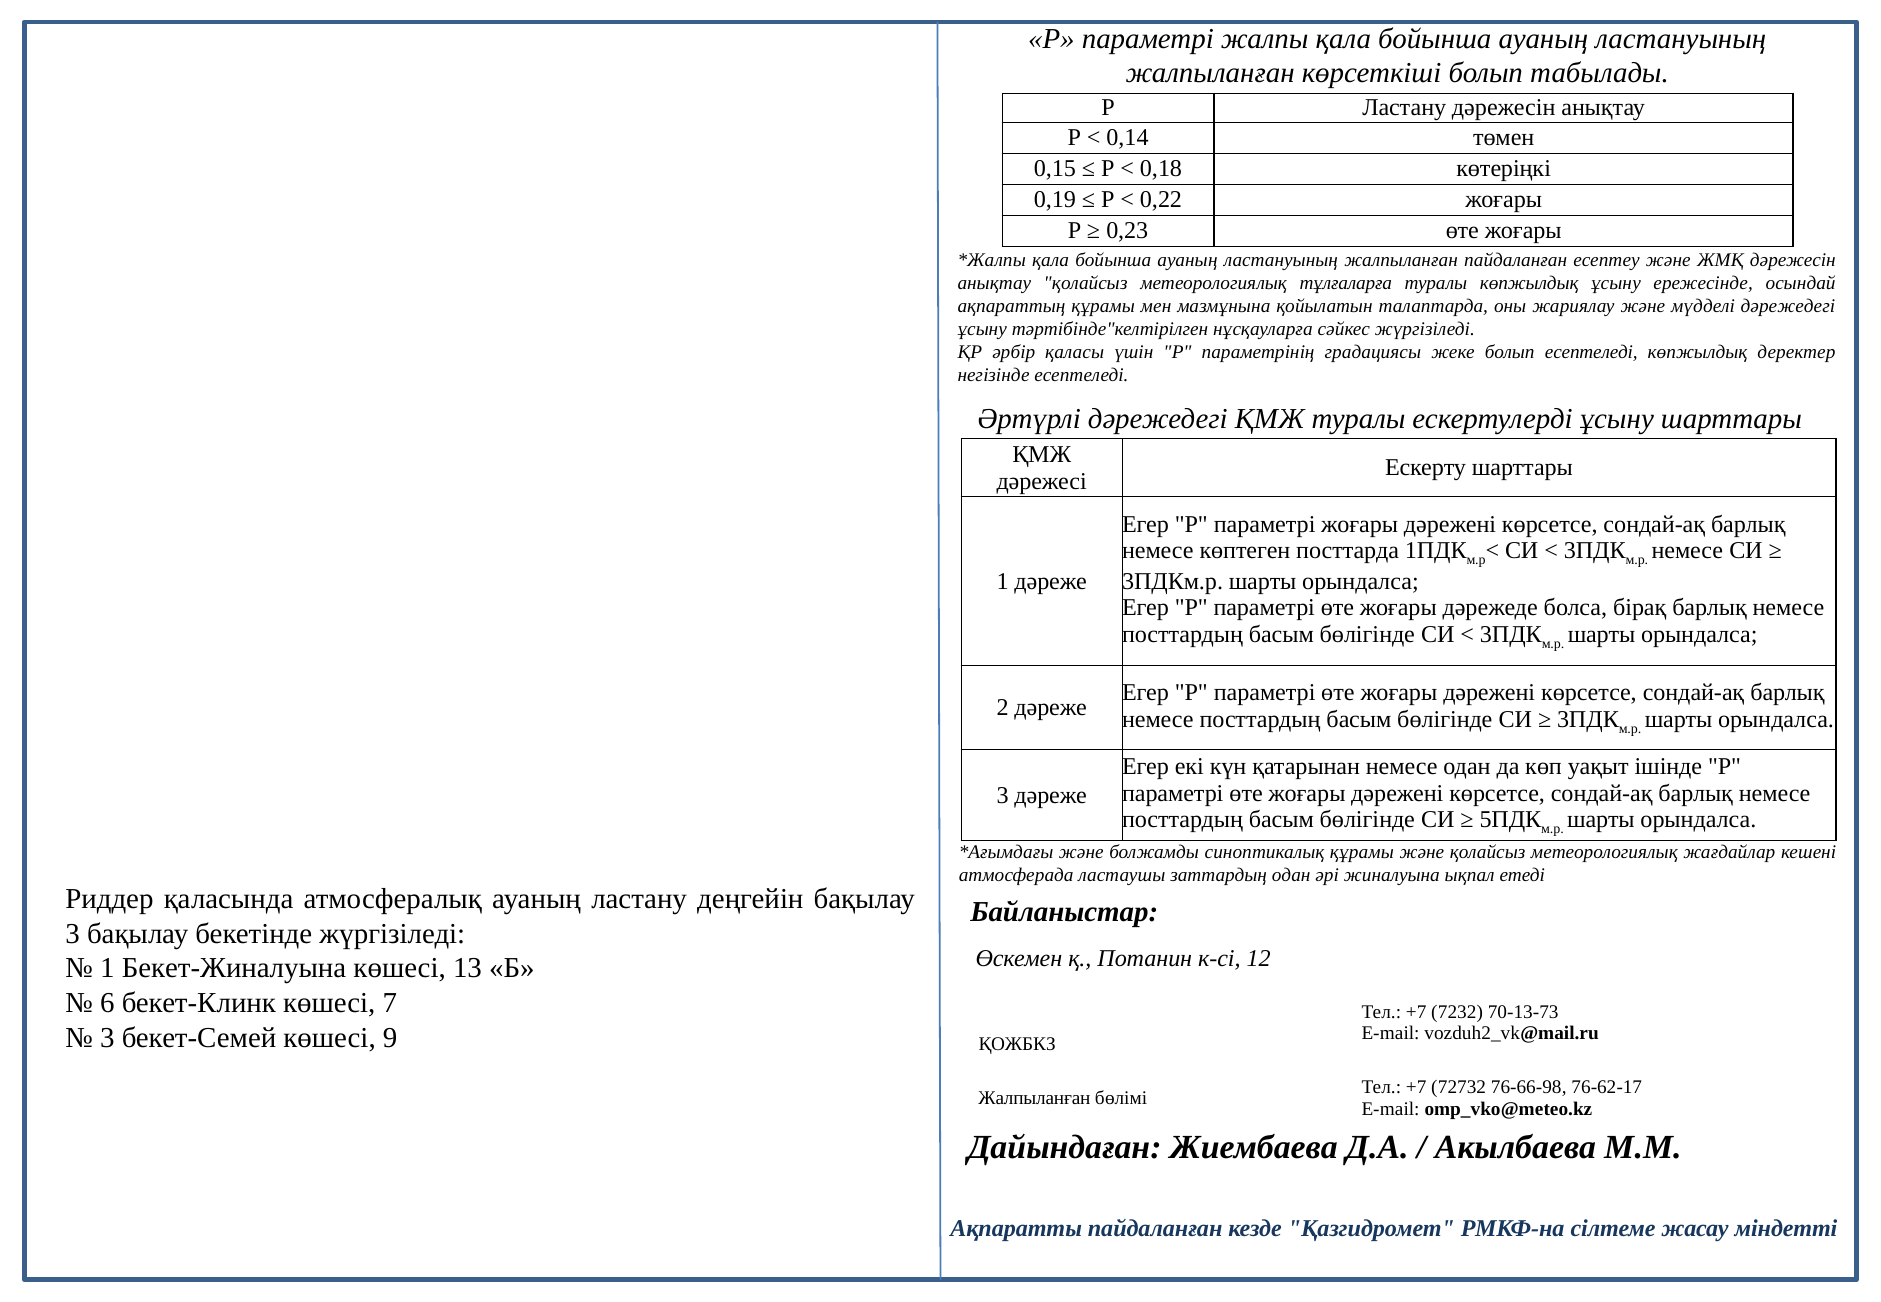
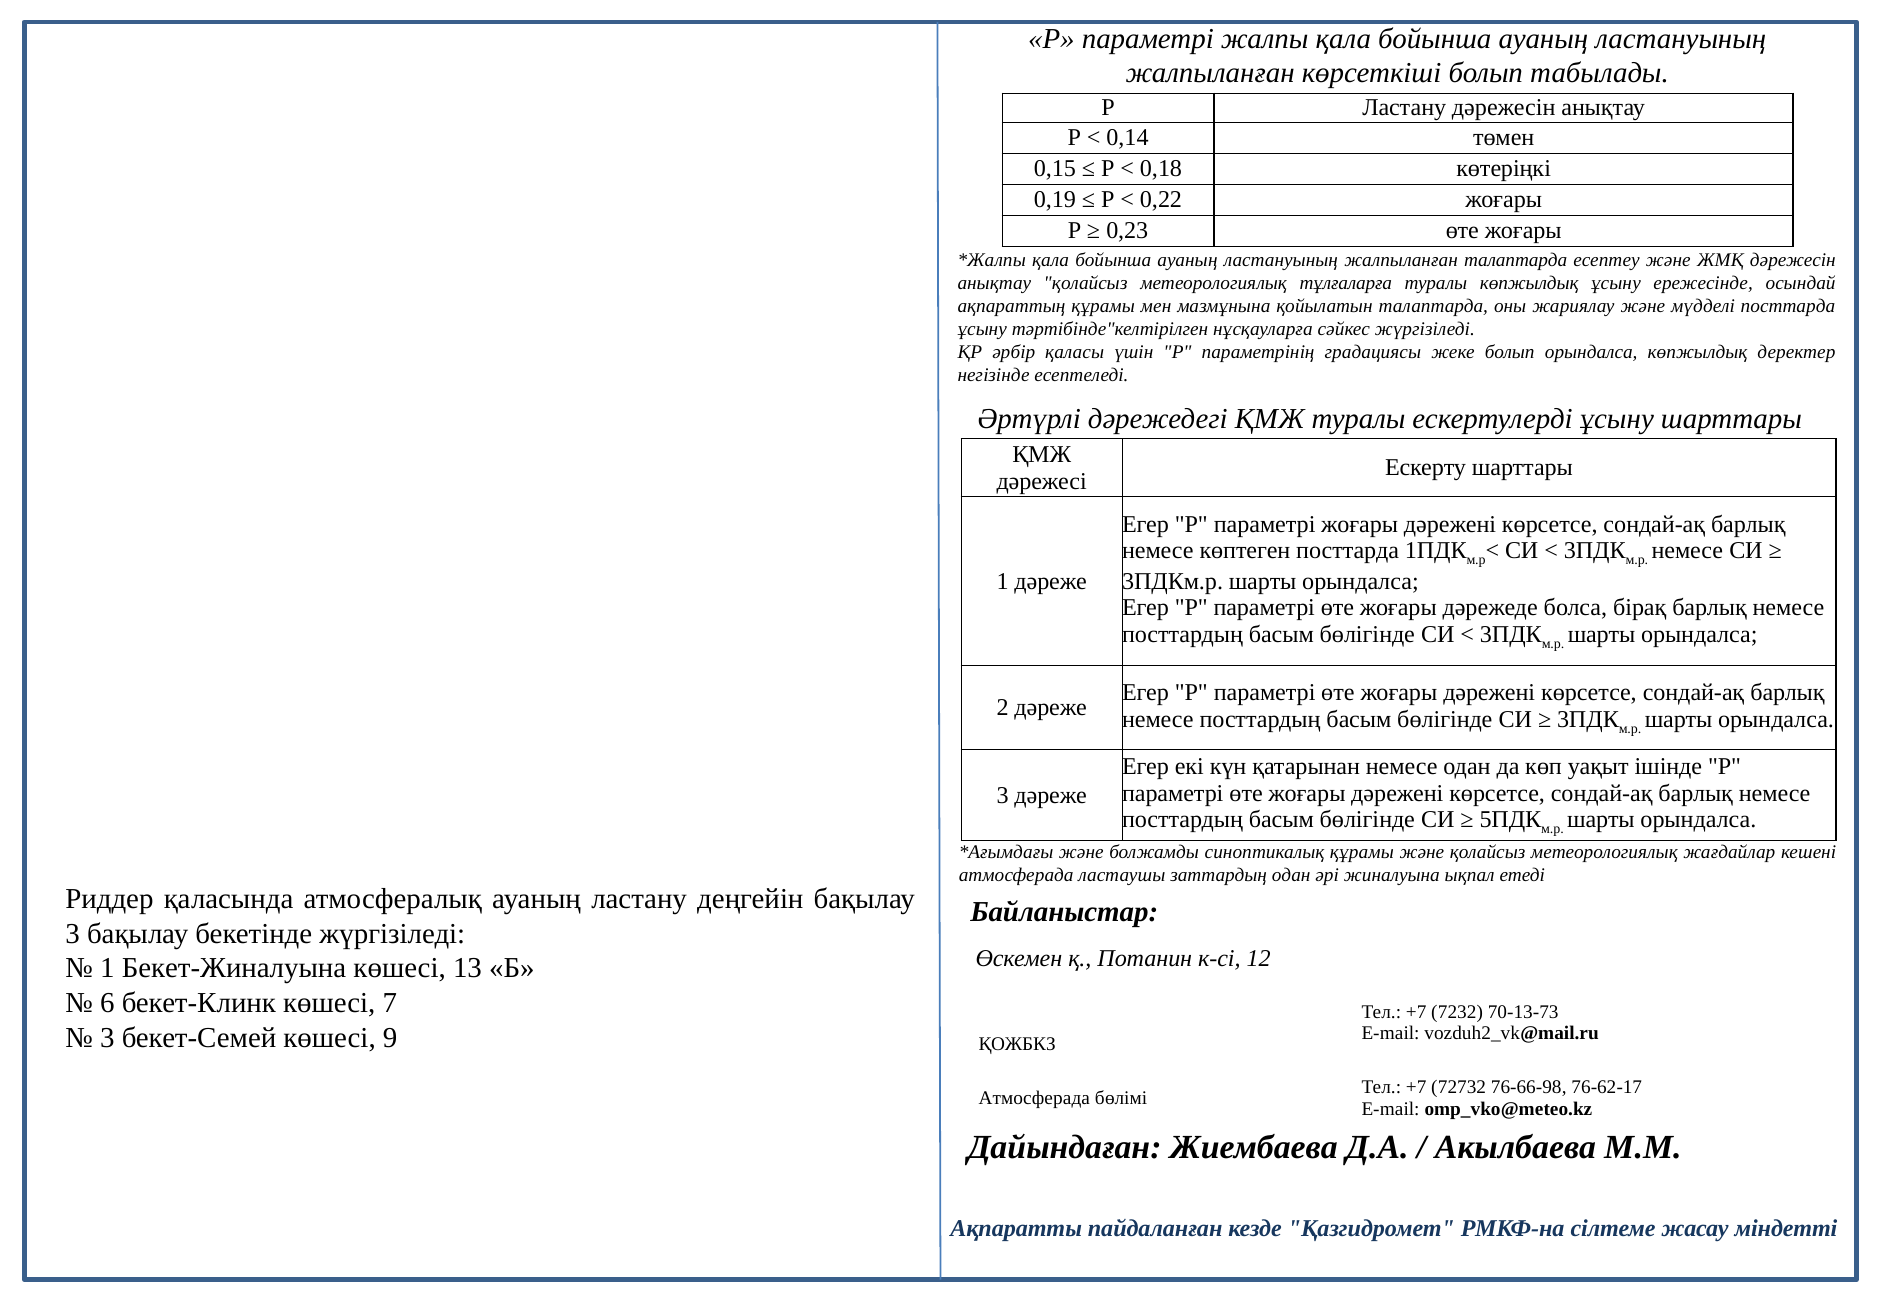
жалпыланған пайдаланған: пайдаланған -> талаптарда (1516, 260)
мүдделі дәрежедегі: дәрежедегі -> посттарда (1788, 306)
болып есептеледі: есептеледі -> орындалса (1591, 352)
Жалпыланған: Жалпыланған -> Атмосферада (1034, 1098)
